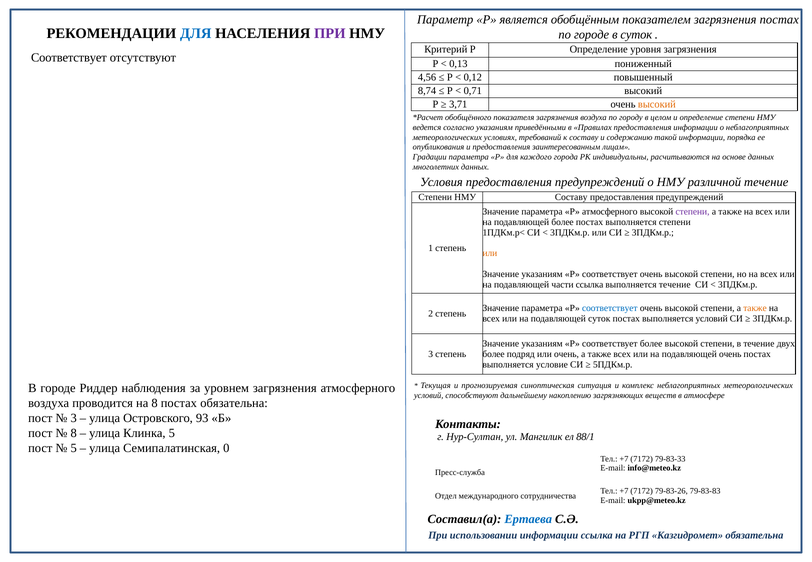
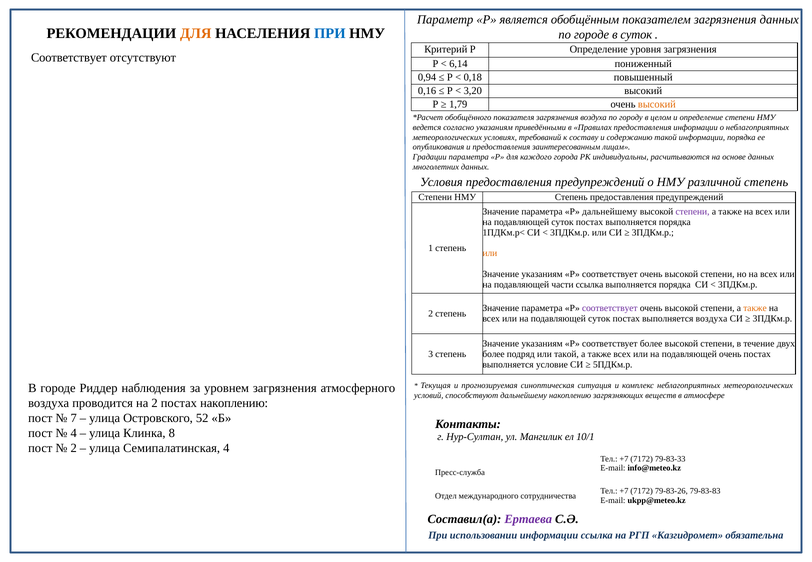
загрязнения постах: постах -> данных (779, 20)
ДЛЯ colour: blue -> orange (196, 34)
ПРИ colour: purple -> blue (330, 34)
0,13: 0,13 -> 6,14 (458, 64)
4,56: 4,56 -> 0,94 (427, 77)
0,12: 0,12 -> 0,18 (473, 77)
8,74: 8,74 -> 0,16 (427, 91)
0,71: 0,71 -> 3,20 (473, 91)
3,71: 3,71 -> 1,79 (458, 104)
различной течение: течение -> степень (766, 182)
НМУ Составу: Составу -> Степень (571, 197)
Р атмосферного: атмосферного -> дальнейшему (610, 212)
более: более -> суток (563, 222)
постах выполняется степени: степени -> порядка (675, 222)
течение: течение -> порядка (675, 284)
соответствует colour: blue -> purple (610, 308)
выполняется условий: условий -> воздуха (711, 319)
или очень: очень -> такой (566, 354)
на 8: 8 -> 2 (155, 403)
постах обязательна: обязательна -> накоплению (234, 403)
3: 3 -> 7 (74, 418)
93: 93 -> 52 (202, 418)
8: 8 -> 4 (74, 433)
Клинка 5: 5 -> 8 (172, 433)
88/1: 88/1 -> 10/1 (585, 437)
5: 5 -> 2 (74, 448)
Семипалатинская 0: 0 -> 4 (226, 448)
Ертаева colour: blue -> purple (528, 519)
